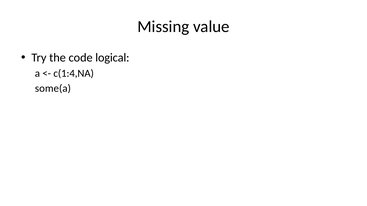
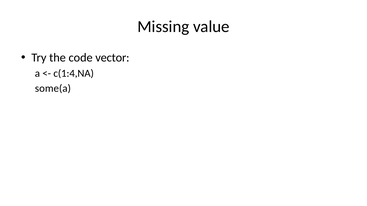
logical: logical -> vector (112, 58)
